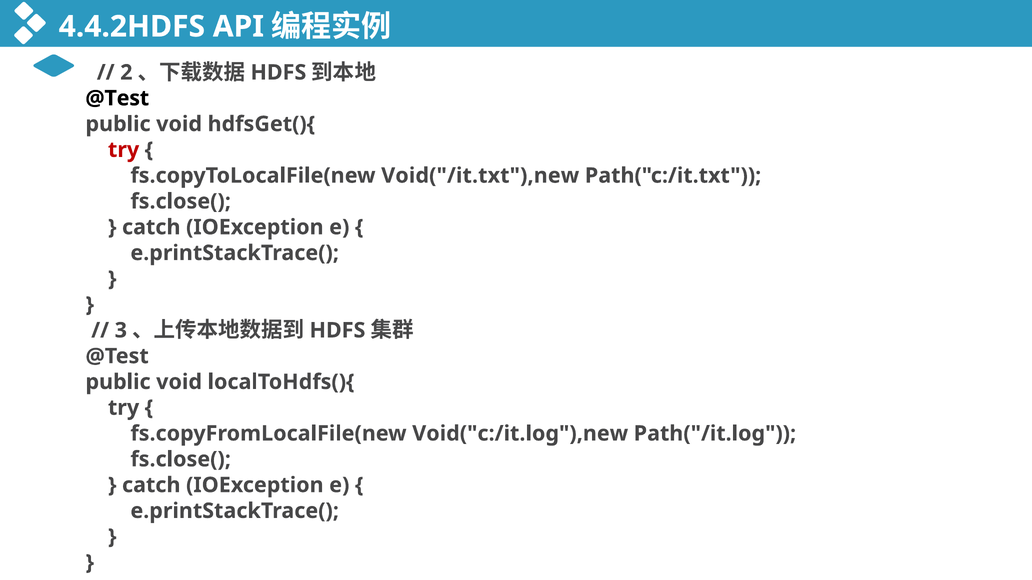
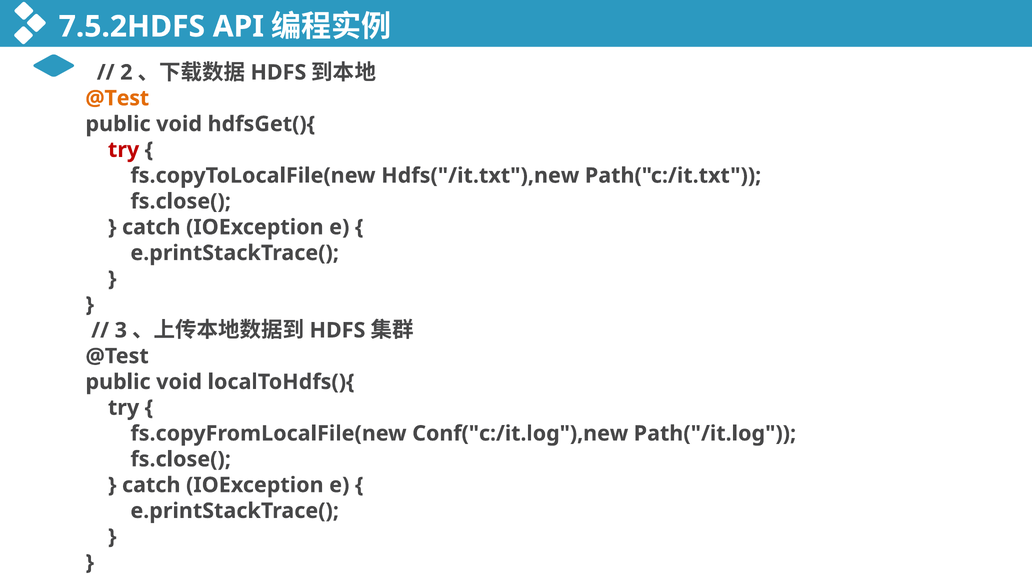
4.4.2HDFS: 4.4.2HDFS -> 7.5.2HDFS (132, 27)
@Test colour: black -> orange (117, 98)
Void("/it.txt"),new: Void("/it.txt"),new -> Hdfs("/it.txt"),new (480, 176)
Void("c:/it.log"),new: Void("c:/it.log"),new -> Conf("c:/it.log"),new (520, 434)
